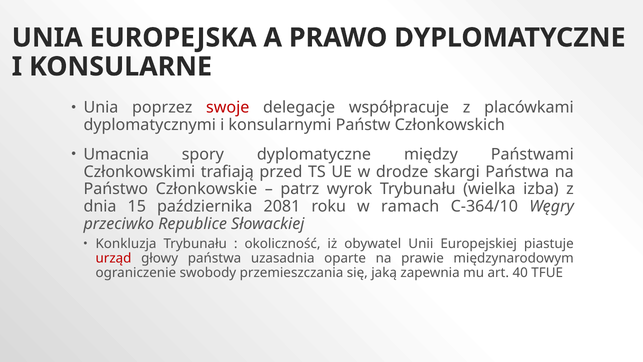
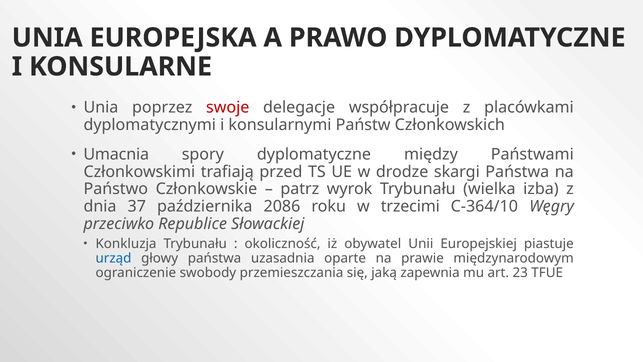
15: 15 -> 37 (137, 206)
2081: 2081 -> 2086 (282, 206)
ramach: ramach -> trzecimi (410, 206)
urząd colour: red -> blue (114, 258)
40: 40 -> 23 (520, 273)
